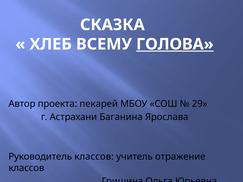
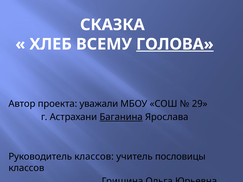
пекарей: пекарей -> уважали (99, 104)
Баганина underline: none -> present (121, 117)
отражение: отражение -> пословицы (180, 157)
